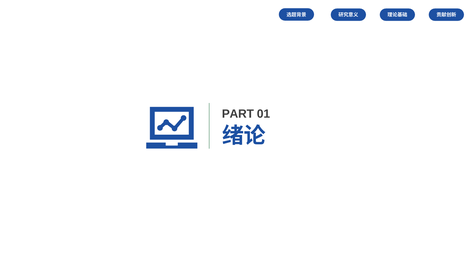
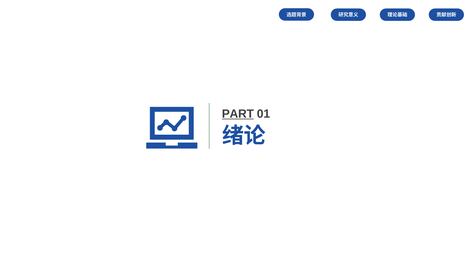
PART underline: none -> present (238, 114)
